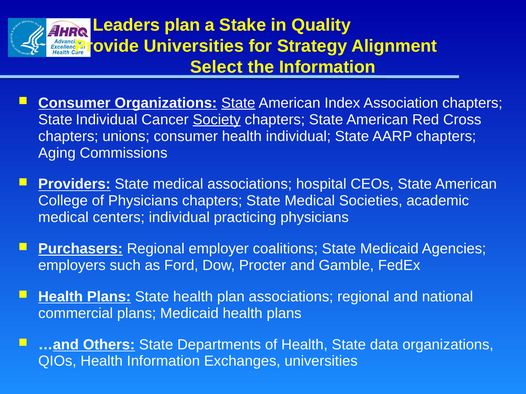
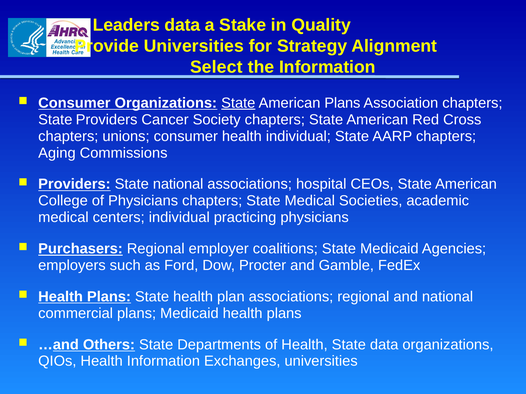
Leaders plan: plan -> data (182, 25)
American Index: Index -> Plans (342, 103)
State Individual: Individual -> Providers (107, 120)
Society underline: present -> none (217, 120)
Providers State medical: medical -> national (178, 184)
